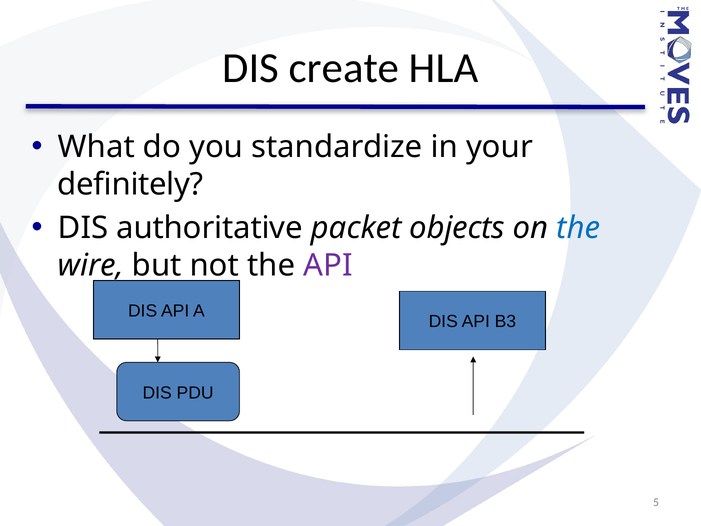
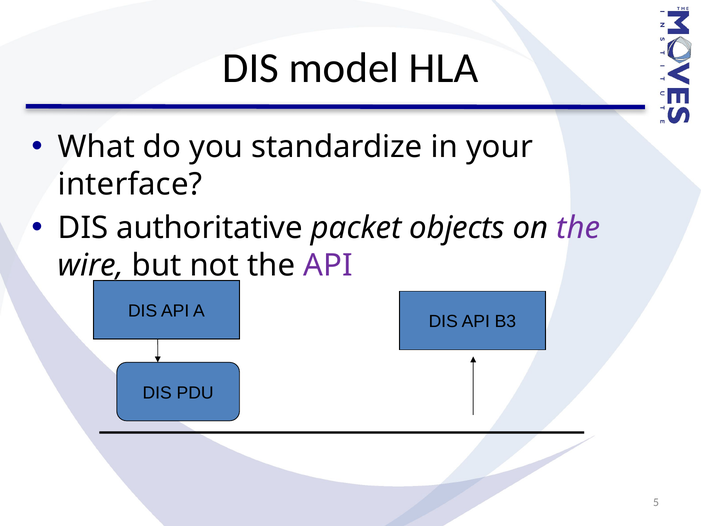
create: create -> model (344, 68)
definitely: definitely -> interface (130, 184)
the colour: blue -> purple (578, 228)
